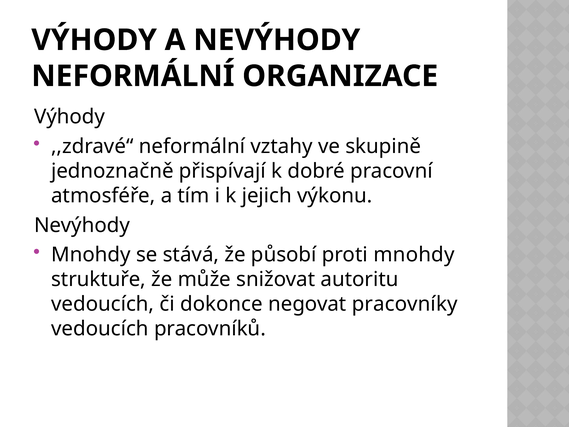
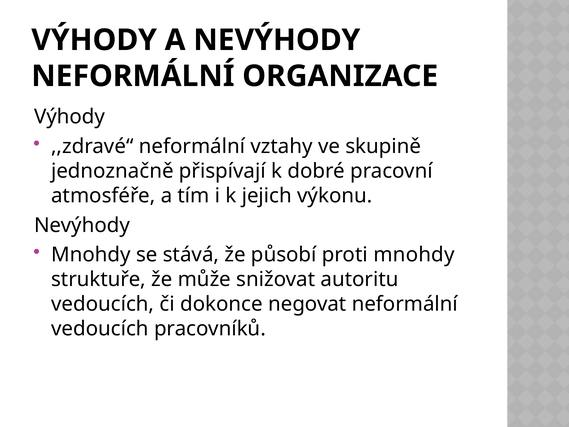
negovat pracovníky: pracovníky -> neformální (405, 304)
